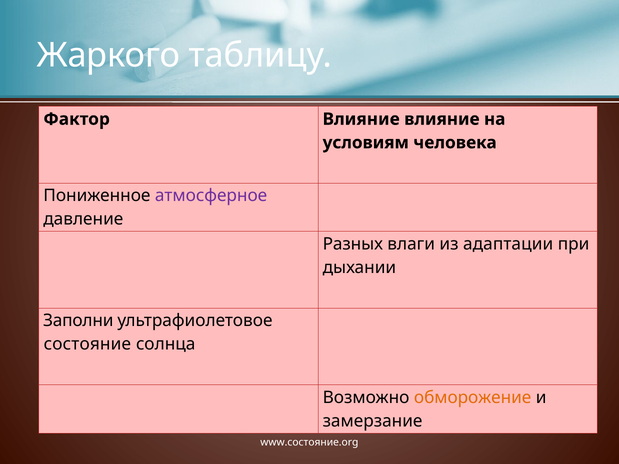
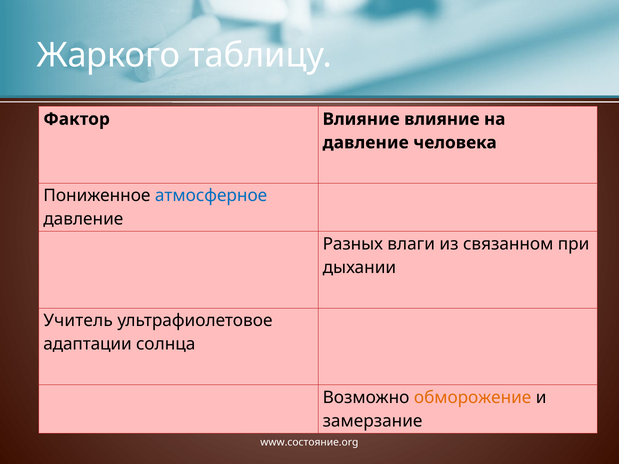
условиям: условиям -> давление (366, 143)
атмосферное colour: purple -> blue (211, 196)
адаптации: адаптации -> связанном (508, 244)
Заполни: Заполни -> Учитель (78, 321)
состояние: состояние -> адаптации (88, 344)
